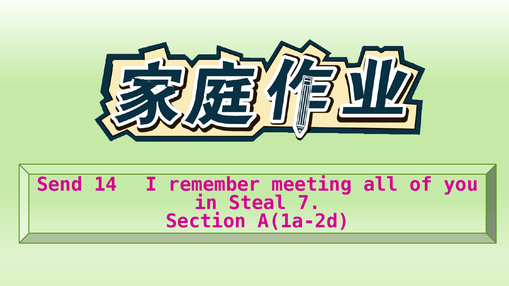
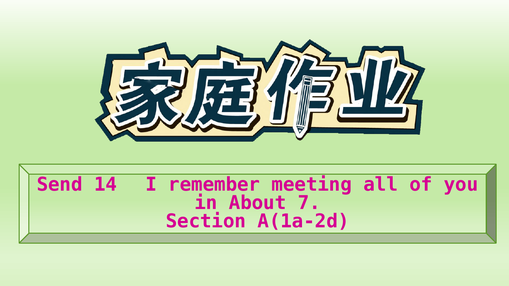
Steal: Steal -> About (258, 203)
